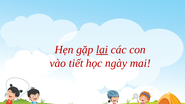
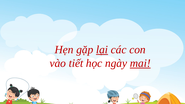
mai underline: none -> present (140, 63)
